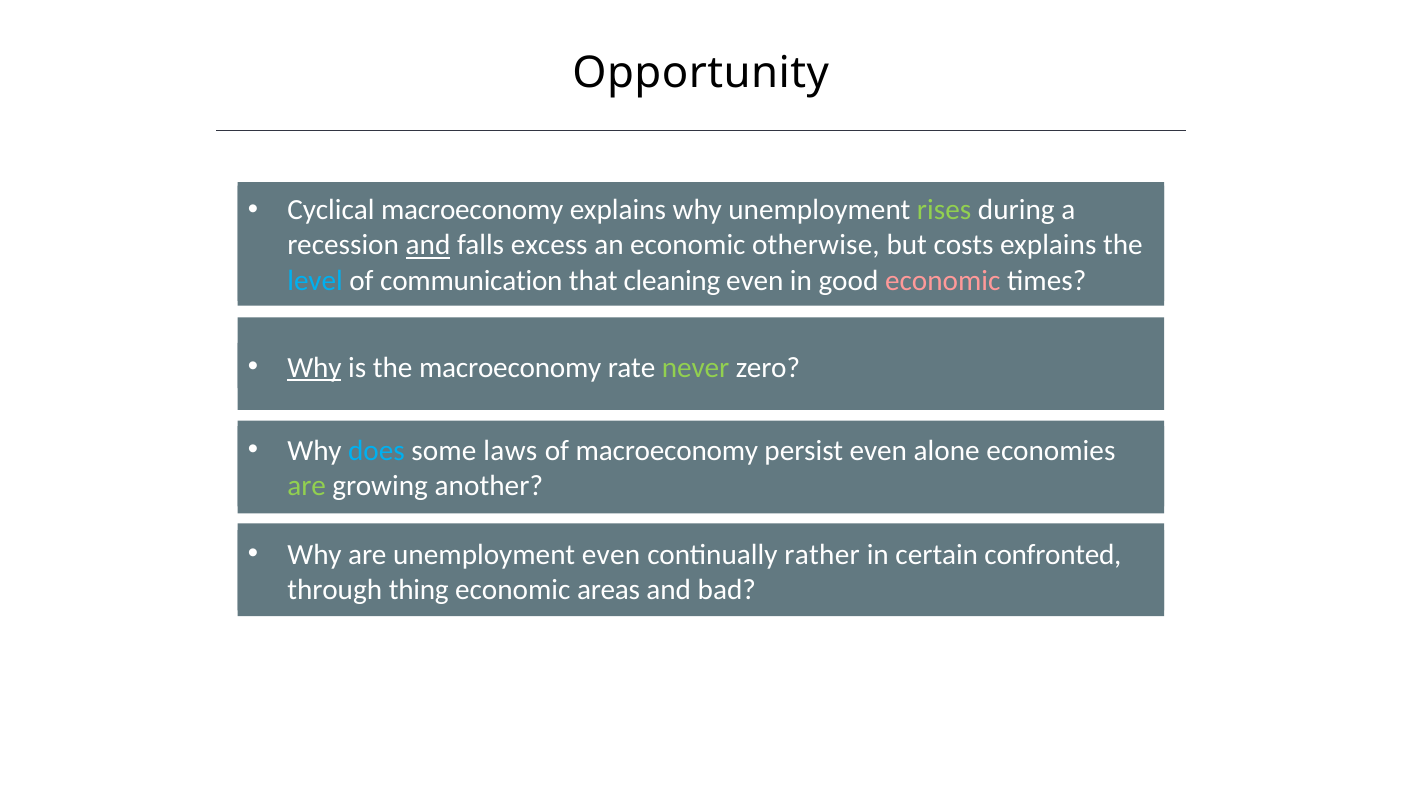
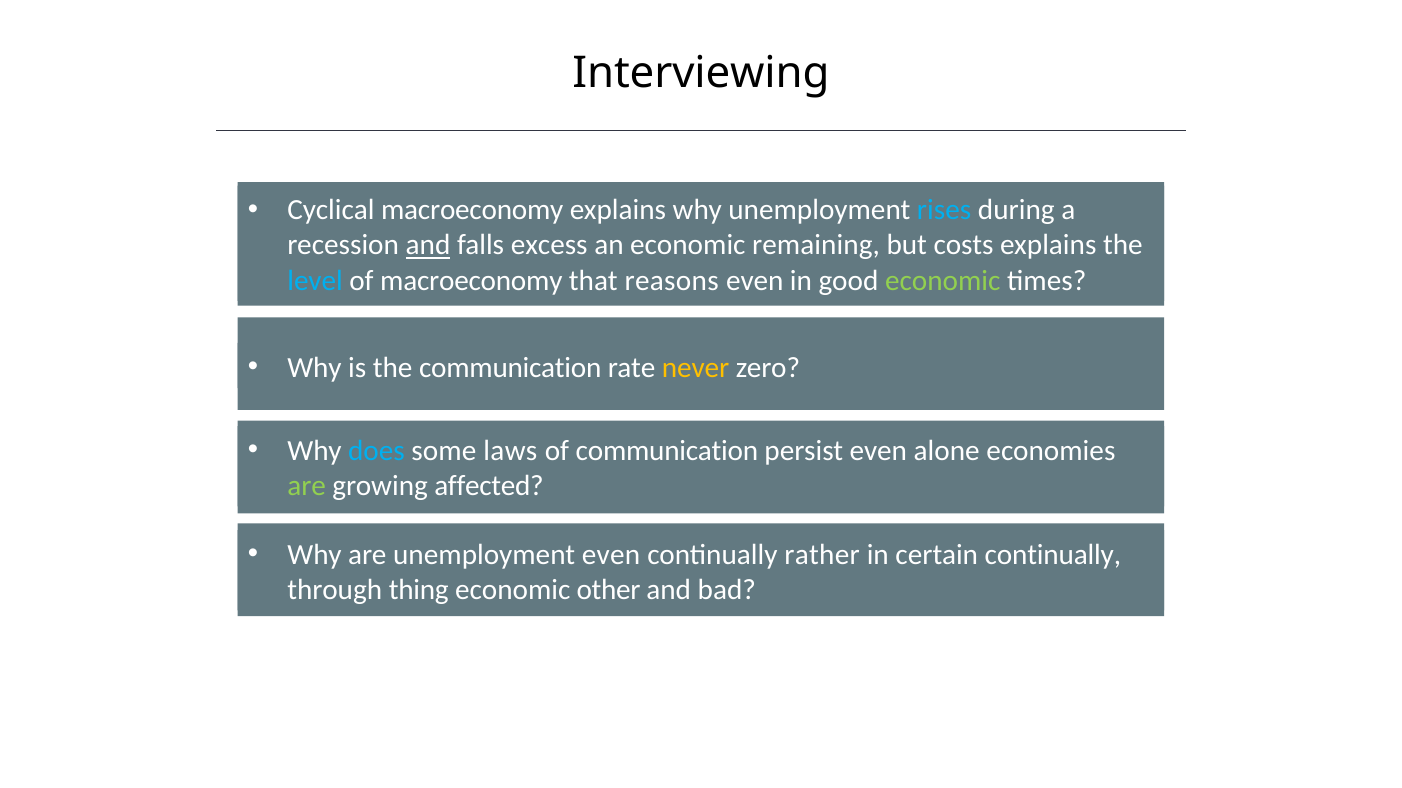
Opportunity: Opportunity -> Interviewing (701, 73)
rises colour: light green -> light blue (944, 210)
otherwise: otherwise -> remaining (816, 246)
of communication: communication -> macroeconomy (471, 281)
cleaning: cleaning -> reasons (672, 281)
economic colour: pink -> light green (943, 281)
Why underline: present -> none (315, 368)
the macroeconomy: macroeconomy -> communication (510, 368)
never colour: light green -> yellow (696, 368)
of macroeconomy: macroeconomy -> communication (667, 451)
another: another -> affected (489, 486)
certain confronted: confronted -> continually (1053, 555)
areas: areas -> other (609, 590)
